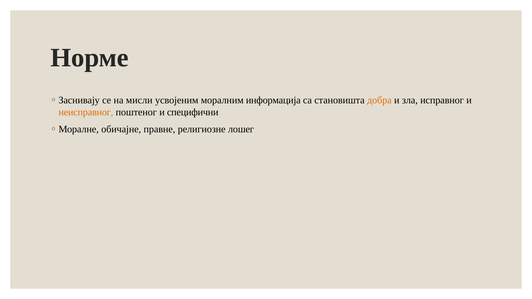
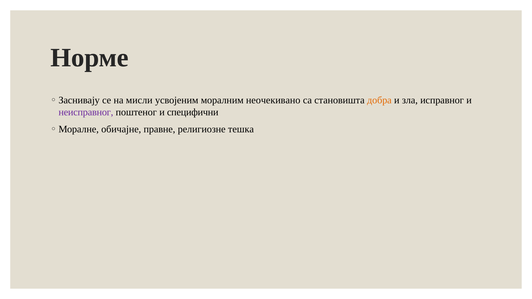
информација: информација -> неочекивано (273, 100)
неисправног colour: orange -> purple (86, 112)
лошег: лошег -> тешка (241, 129)
